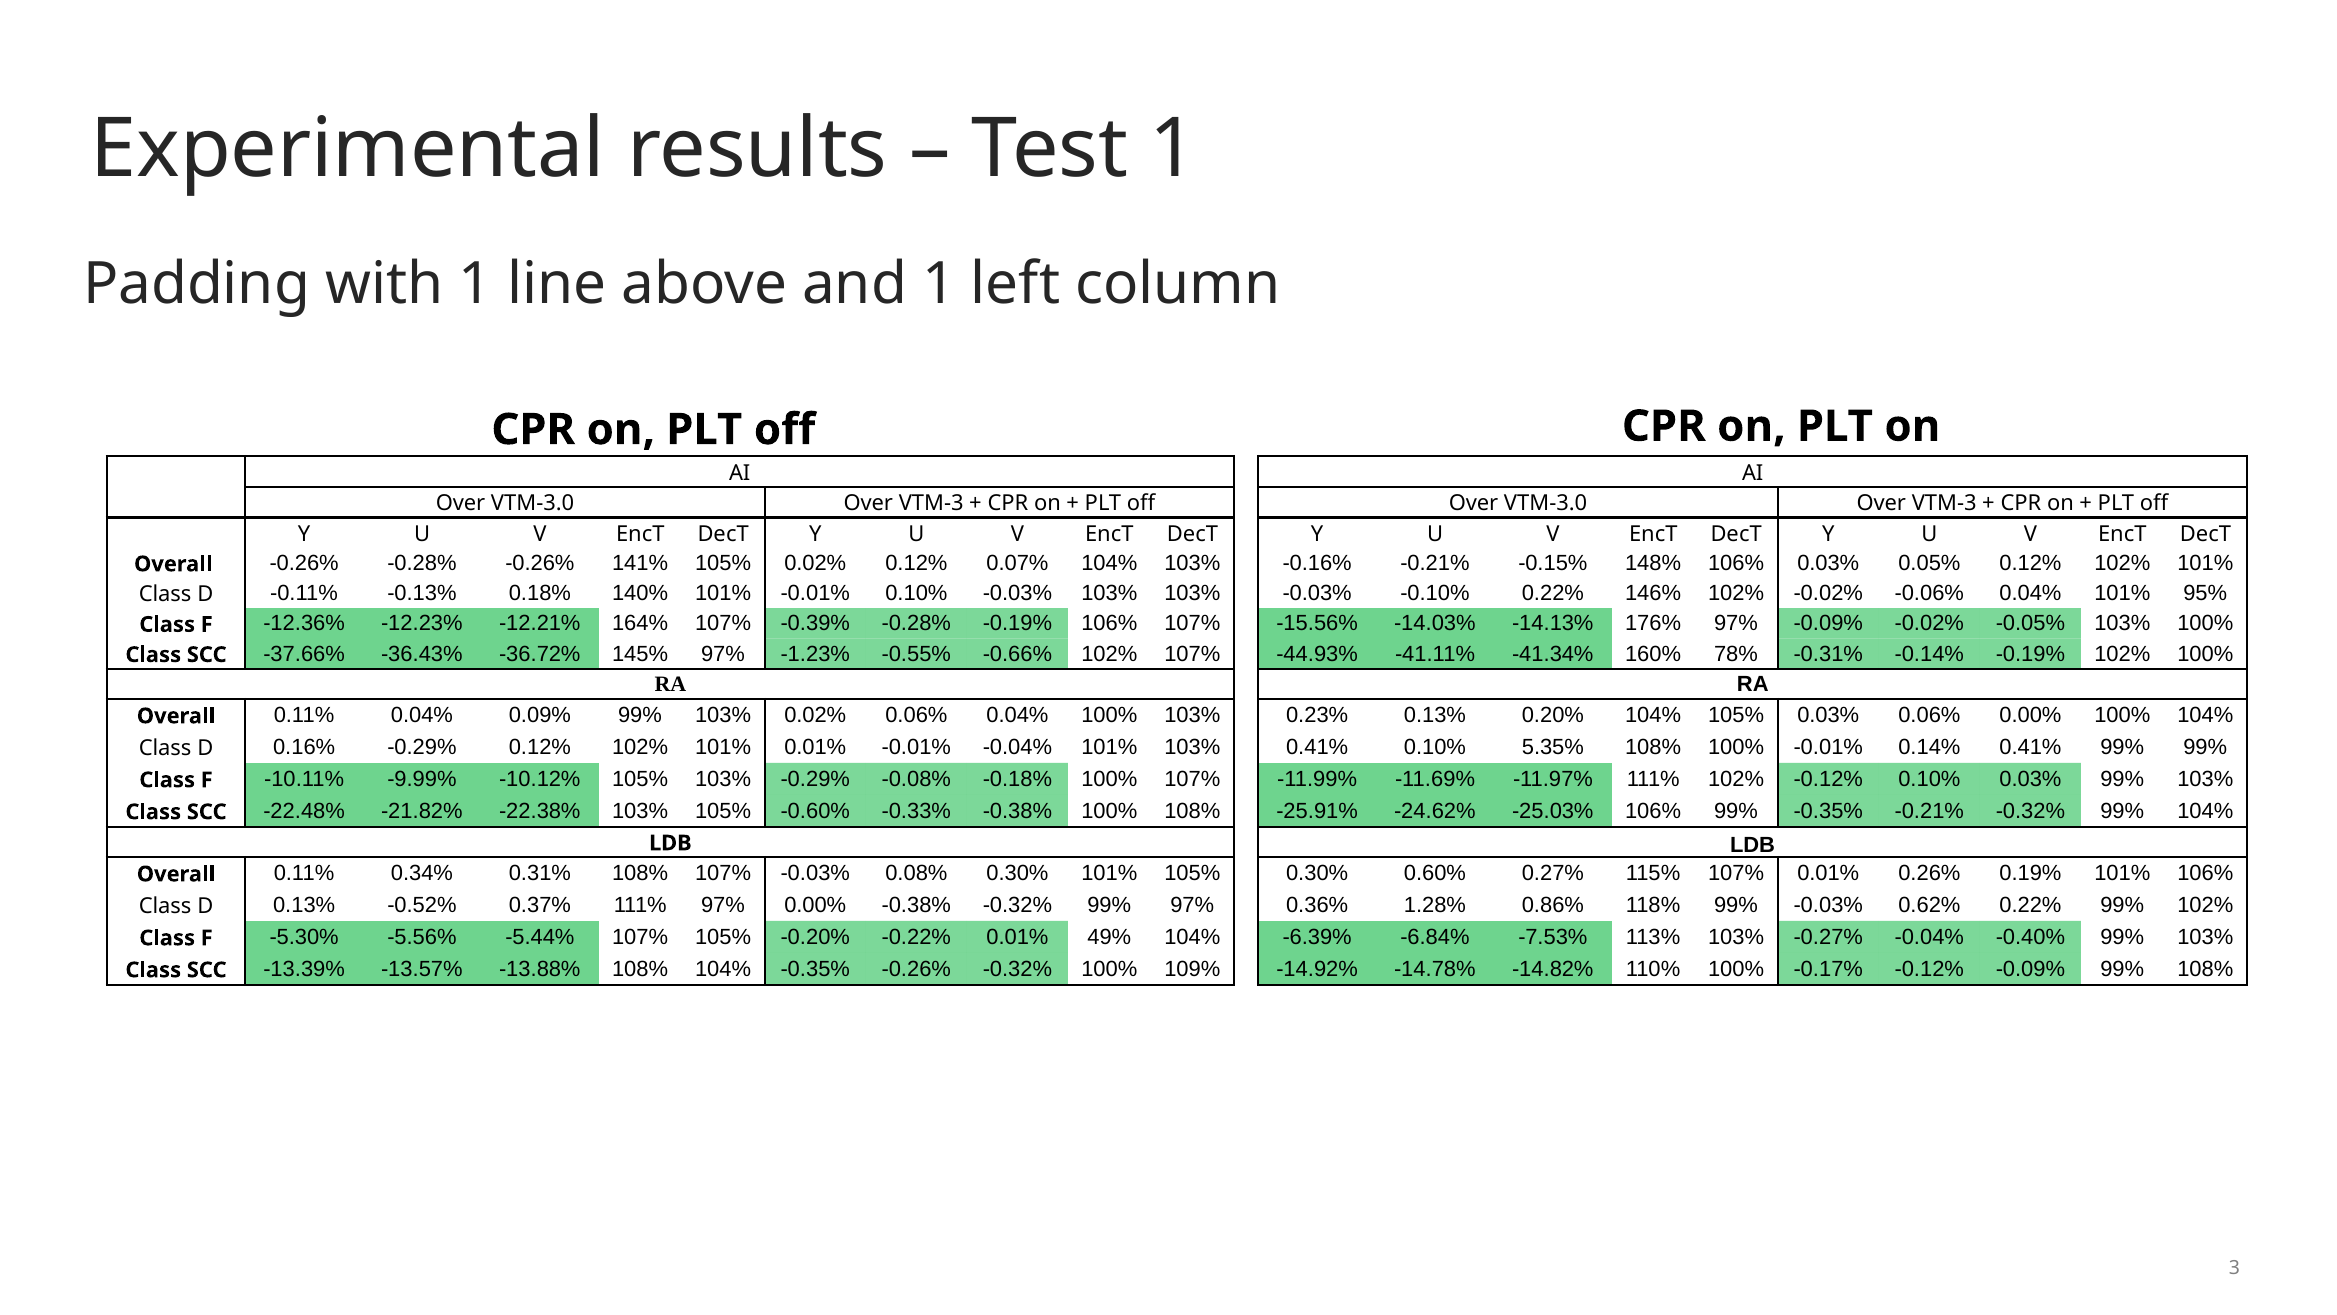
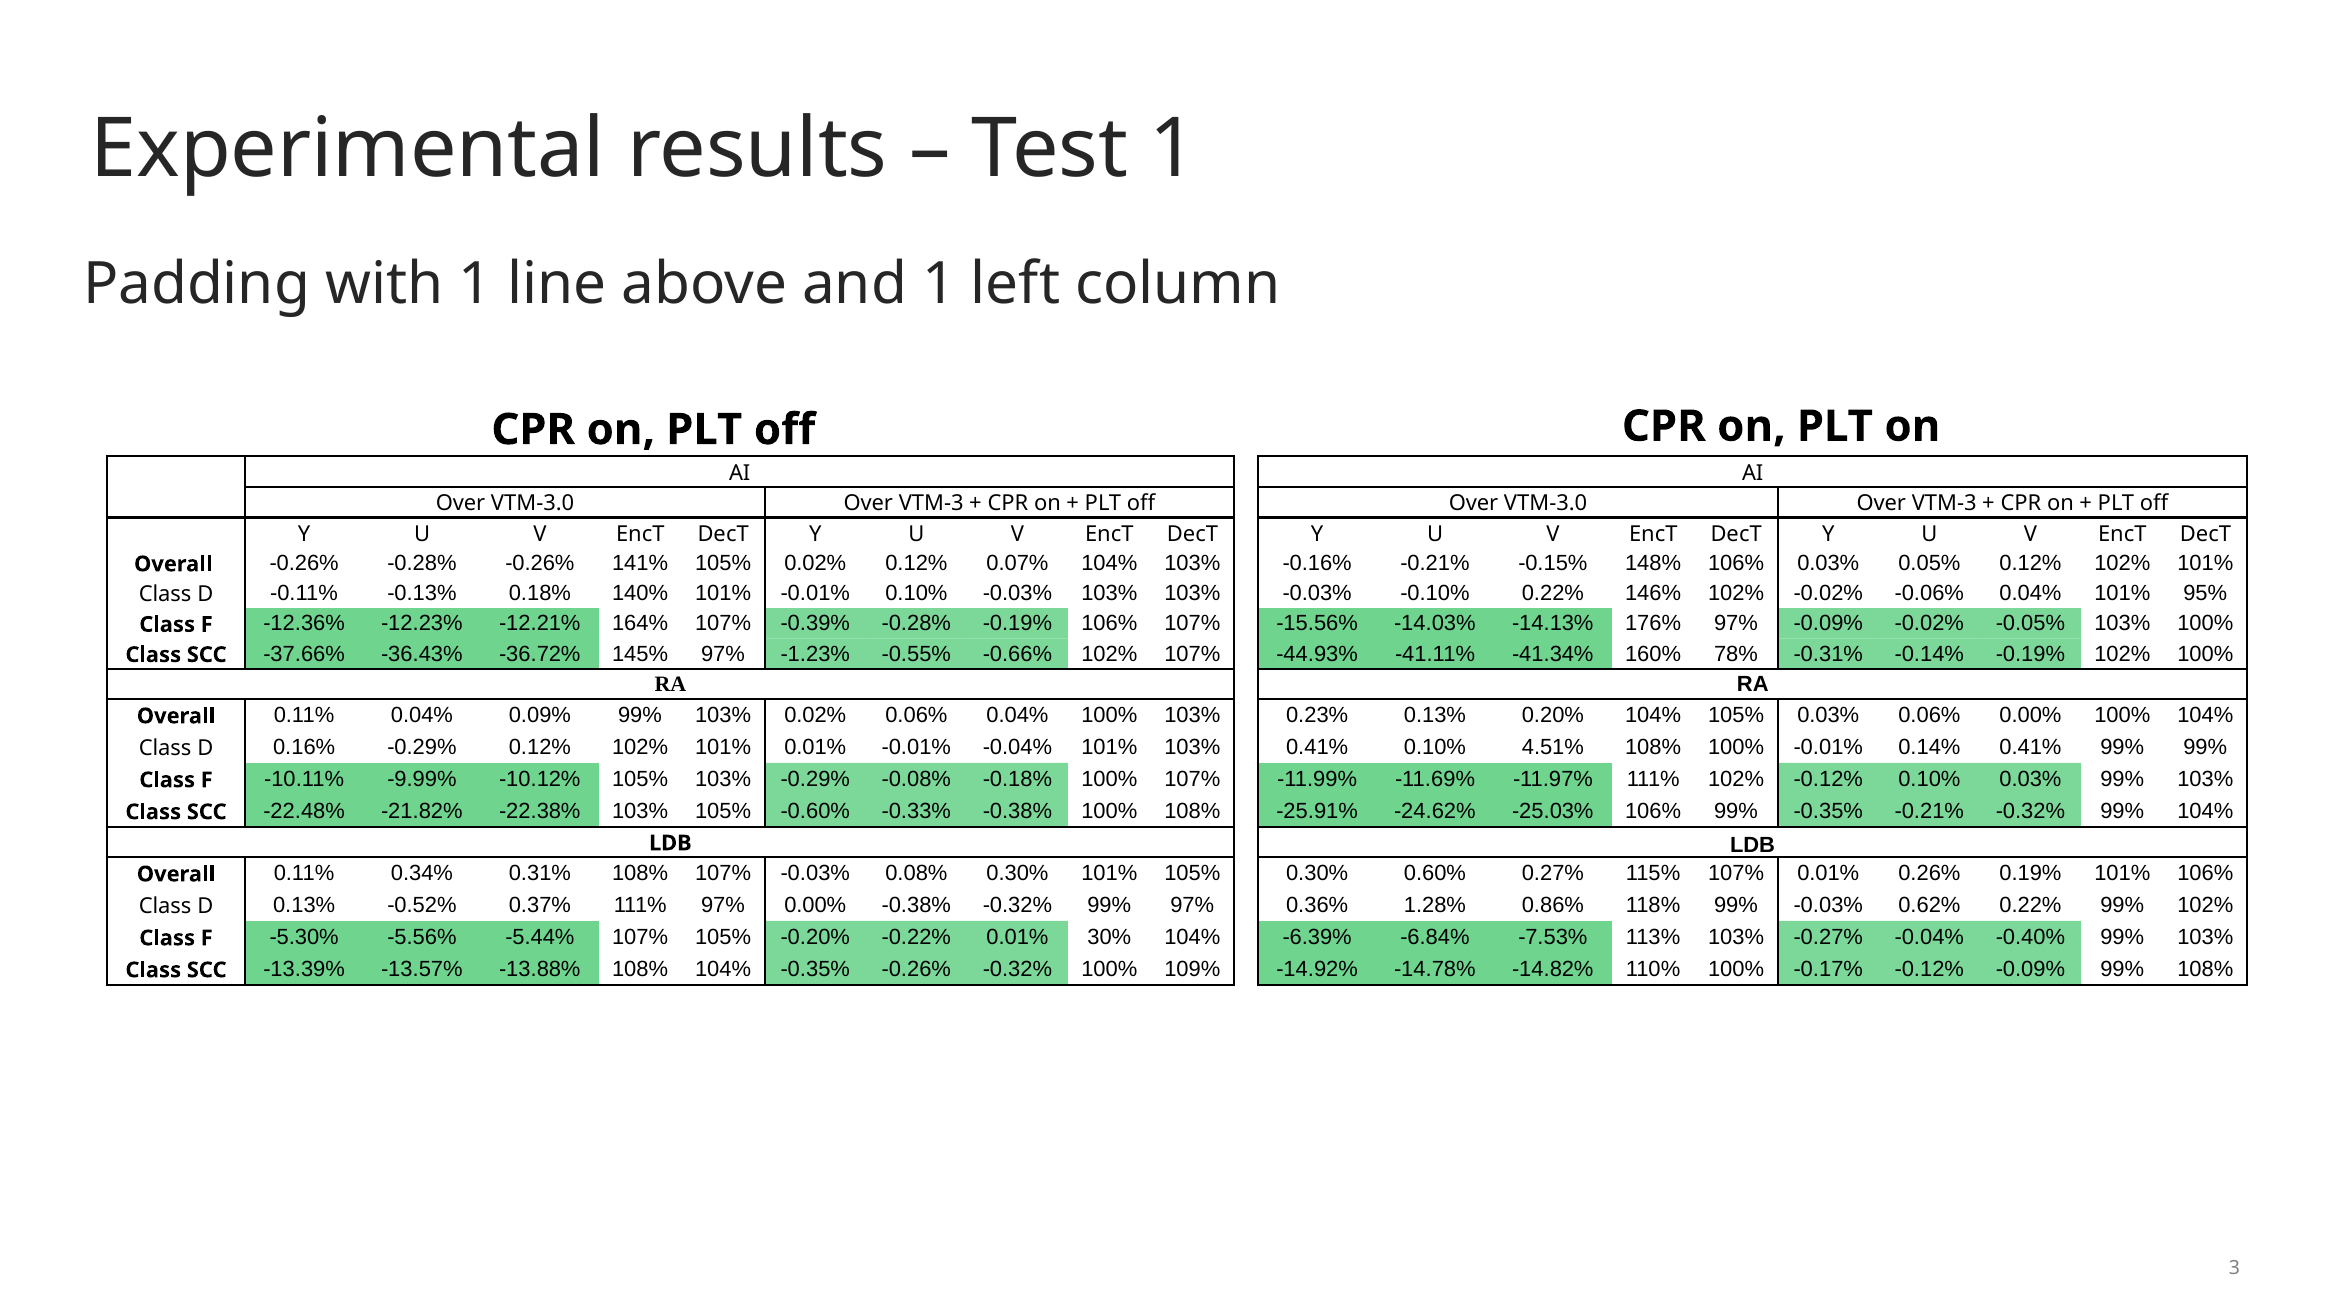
5.35%: 5.35% -> 4.51% (1553, 747)
49%: 49% -> 30% (1109, 937)
